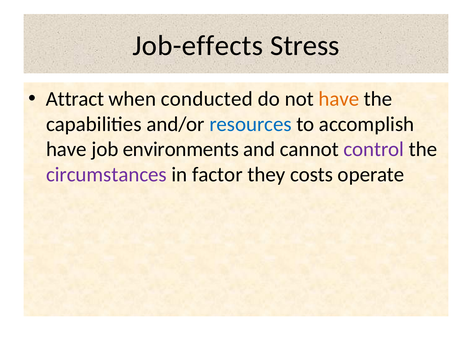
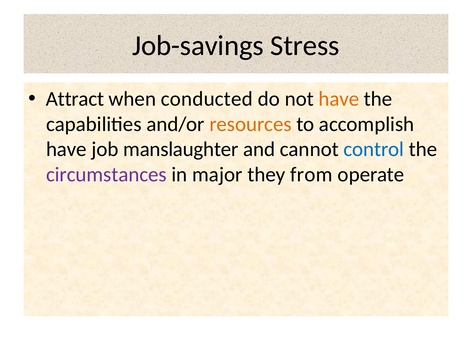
Job-effects: Job-effects -> Job-savings (198, 46)
resources colour: blue -> orange (251, 124)
environments: environments -> manslaughter (181, 149)
control colour: purple -> blue (374, 149)
factor: factor -> major (217, 175)
costs: costs -> from (311, 175)
